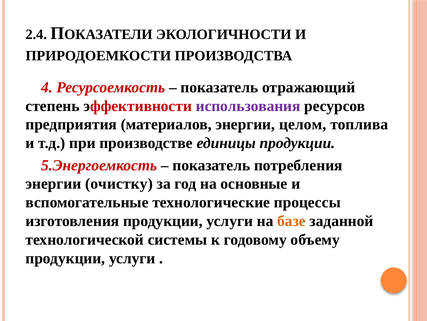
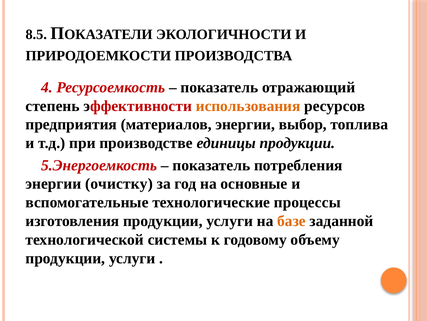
2.4: 2.4 -> 8.5 (36, 34)
использования colour: purple -> orange (248, 106)
целом: целом -> выбор (303, 124)
